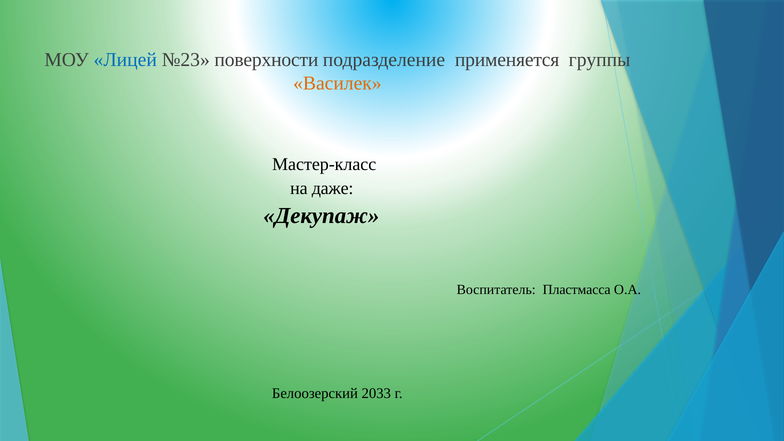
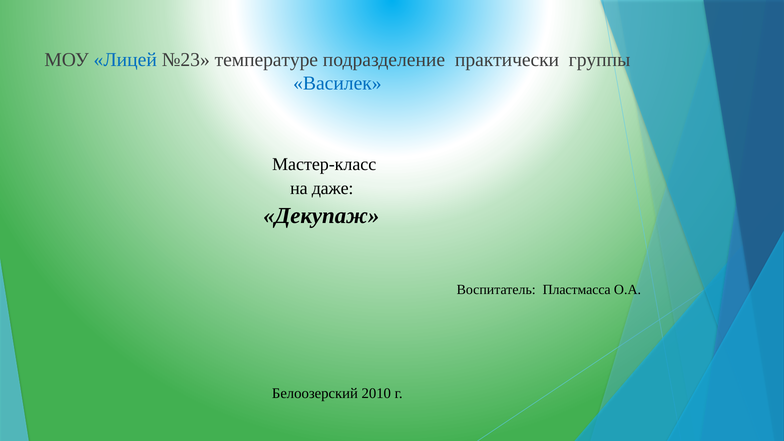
поверхности: поверхности -> температуре (266, 60)
применяется: применяется -> практически (507, 60)
Василек colour: orange -> blue (337, 83)
2033: 2033 -> 2010 (376, 394)
